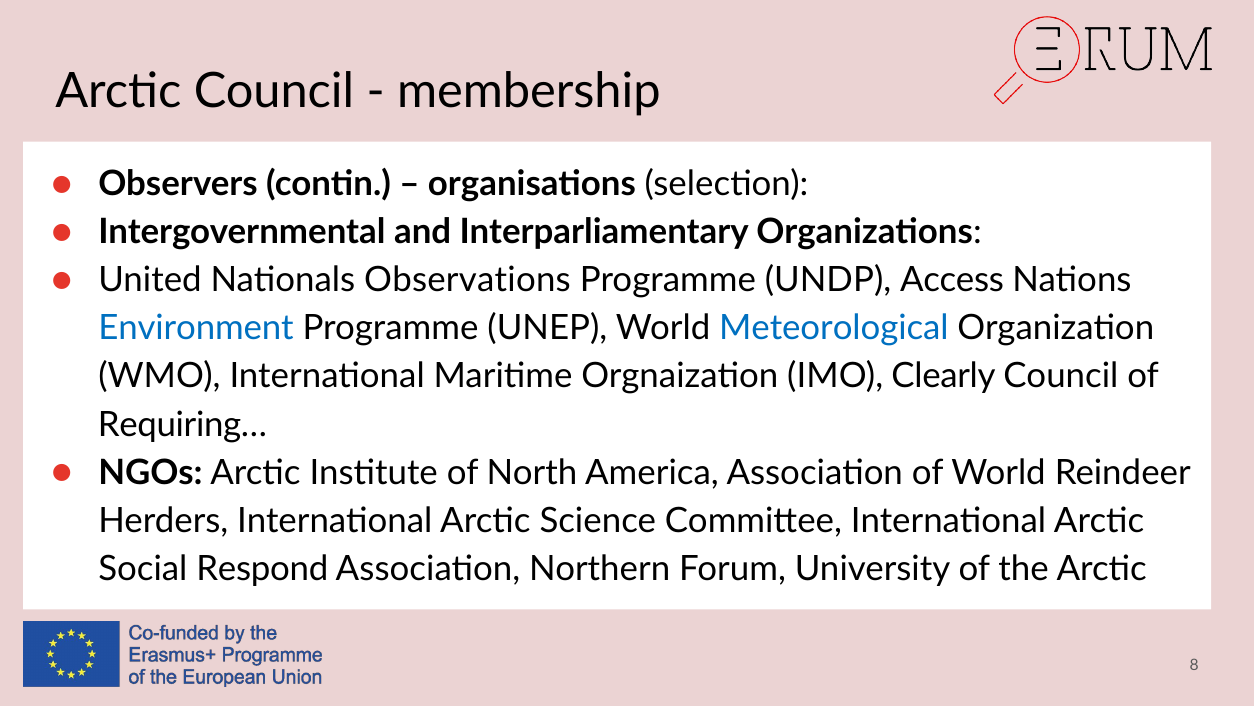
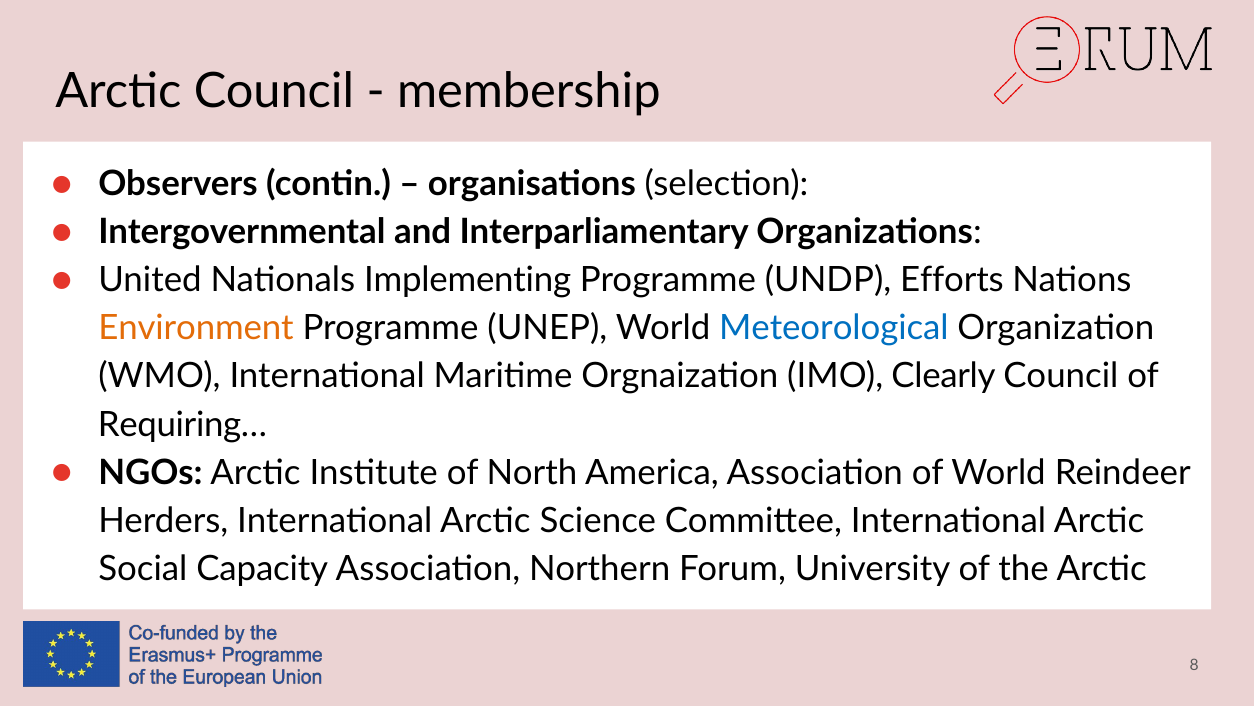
Observations: Observations -> Implementing (468, 280)
Access: Access -> Efforts (952, 280)
Environment colour: blue -> orange (196, 328)
Respond: Respond -> Capacity (262, 568)
